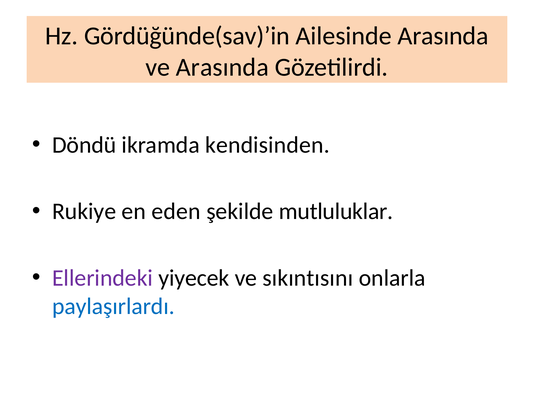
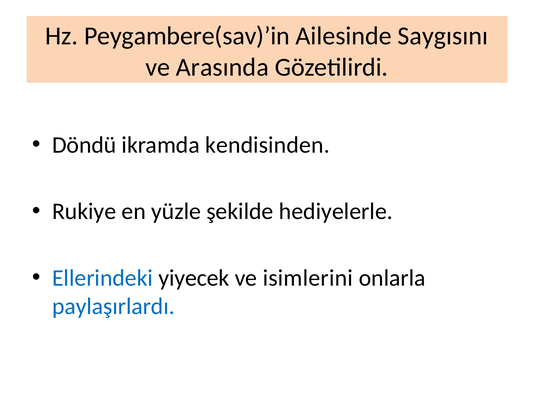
Gördüğünde(sav)’in: Gördüğünde(sav)’in -> Peygambere(sav)’in (187, 36)
Ailesinde Arasında: Arasında -> Saygısını (443, 36)
eden: eden -> yüzle (176, 212)
mutluluklar: mutluluklar -> hediyelerle (336, 212)
Ellerindeki colour: purple -> blue (103, 278)
sıkıntısını: sıkıntısını -> isimlerini (308, 278)
